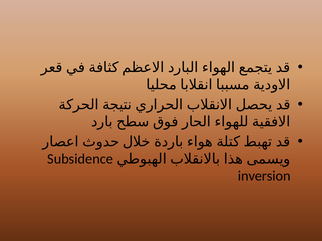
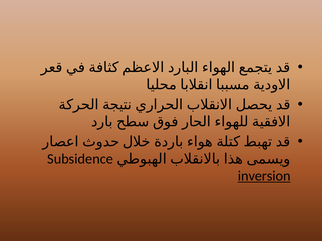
inversion underline: none -> present (264, 176)
